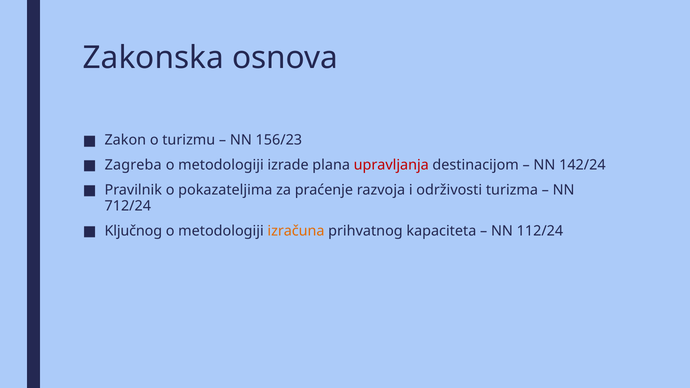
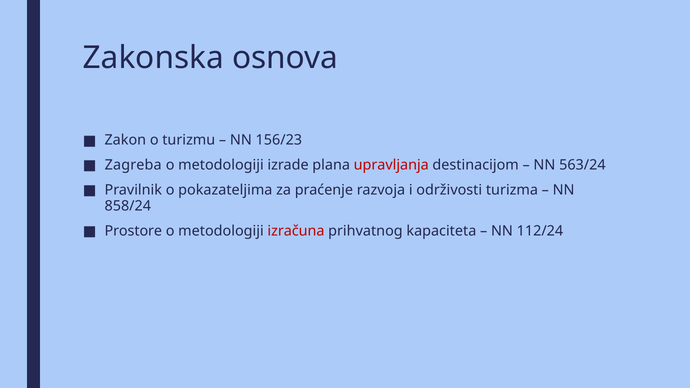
142/24: 142/24 -> 563/24 (582, 165)
712/24: 712/24 -> 858/24 (128, 206)
Ključnog: Ključnog -> Prostore (133, 231)
izračuna colour: orange -> red (296, 231)
